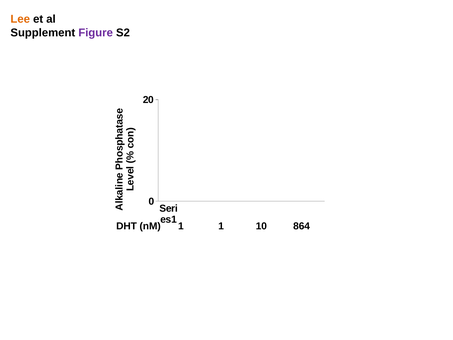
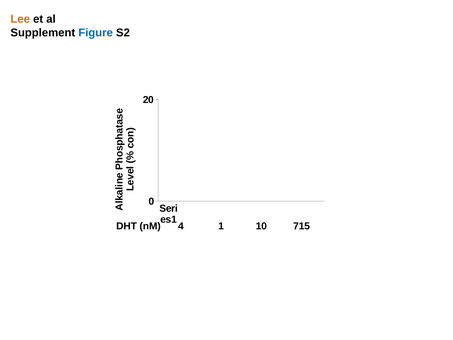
Figure colour: purple -> blue (96, 33)
nM 1: 1 -> 4 (181, 226)
864: 864 -> 715 (302, 226)
